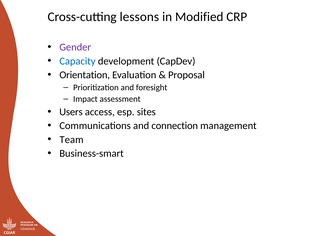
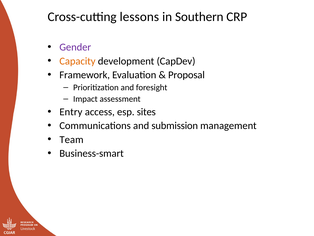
Modified: Modified -> Southern (199, 17)
Capacity colour: blue -> orange (77, 61)
Orientation: Orientation -> Framework (85, 75)
Users: Users -> Entry (71, 112)
connection: connection -> submission (175, 125)
